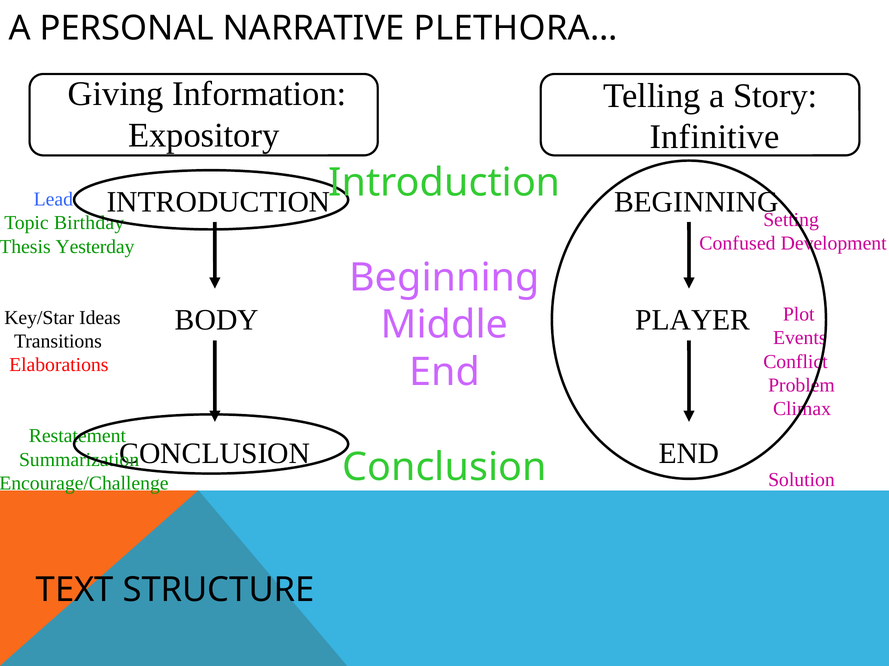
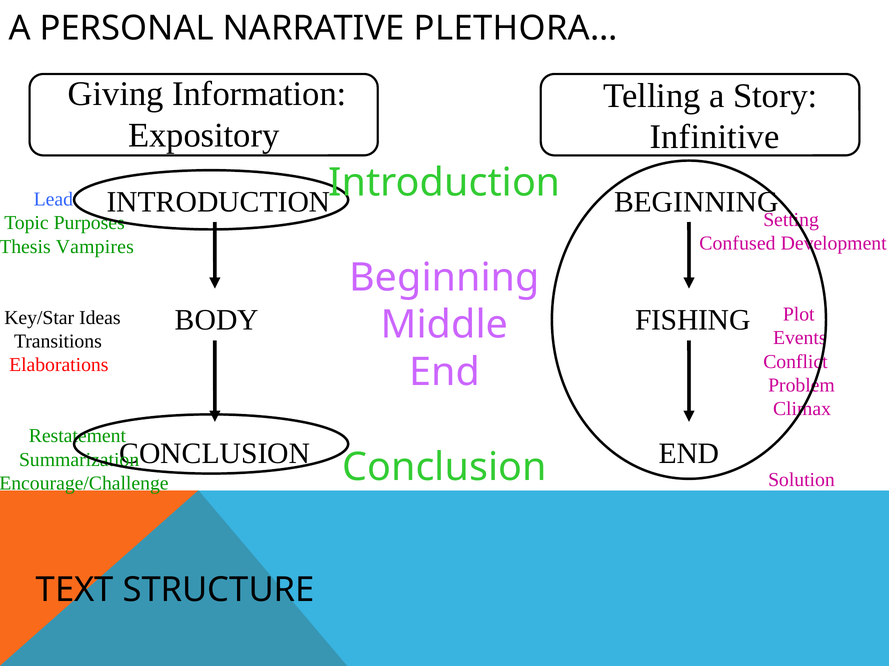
Birthday: Birthday -> Purposes (89, 223)
Yesterday: Yesterday -> Vampires (95, 247)
PLAYER: PLAYER -> FISHING (693, 321)
